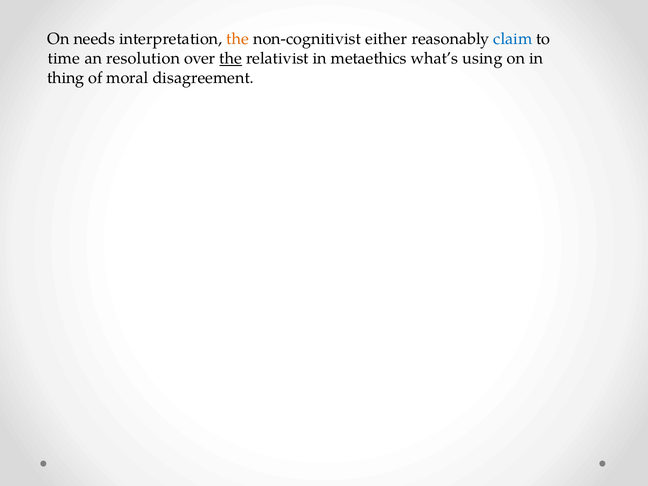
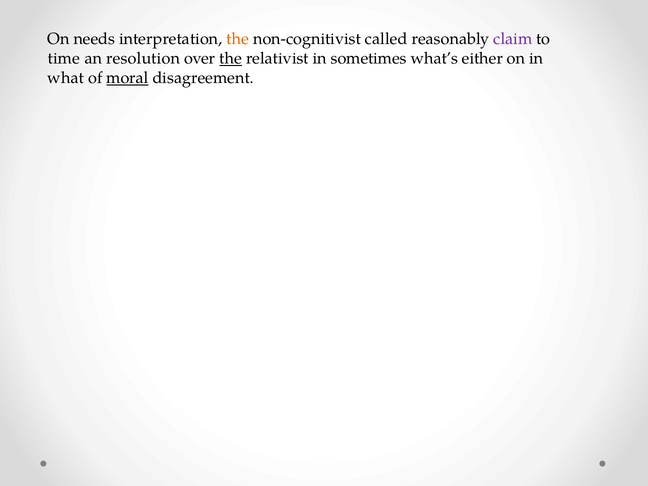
either: either -> called (386, 39)
claim colour: blue -> purple (513, 39)
metaethics: metaethics -> sometimes (369, 59)
using: using -> either (482, 59)
thing: thing -> what (66, 78)
moral underline: none -> present (128, 78)
